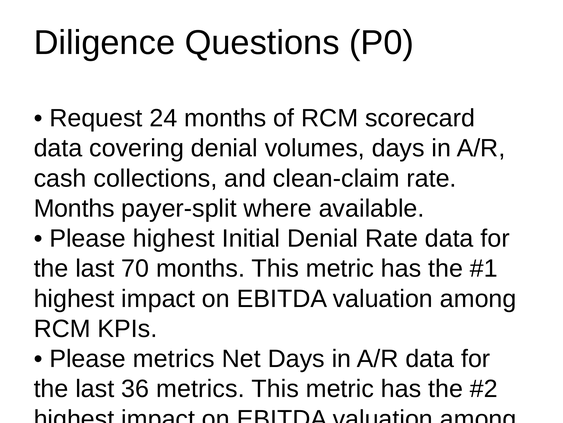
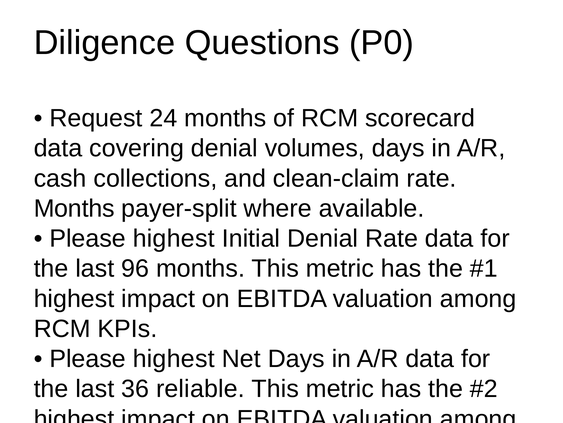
70: 70 -> 96 (135, 268)
metrics: metrics -> highest (174, 358)
36 metrics: metrics -> reliable (200, 388)
